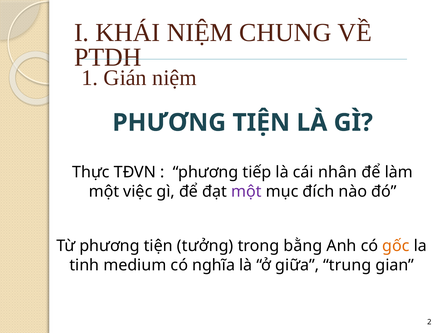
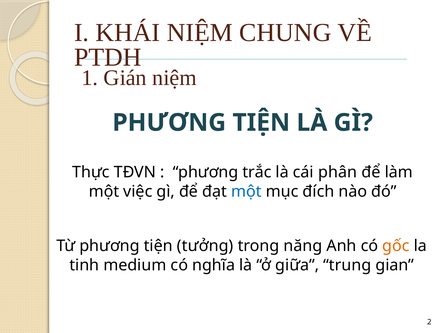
tiếp: tiếp -> trắc (257, 172)
nhân: nhân -> phân (338, 172)
một colour: purple -> blue (246, 192)
bằng: bằng -> năng (303, 246)
